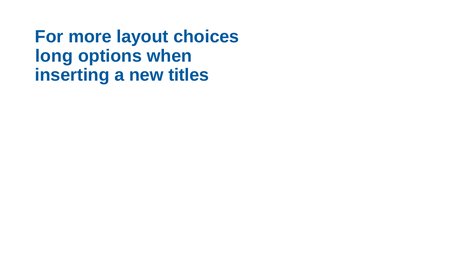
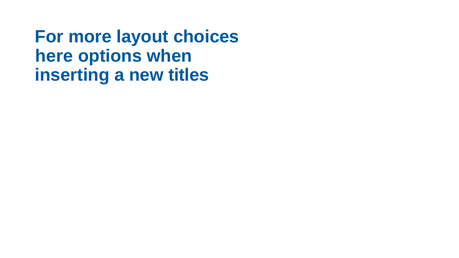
long: long -> here (54, 56)
